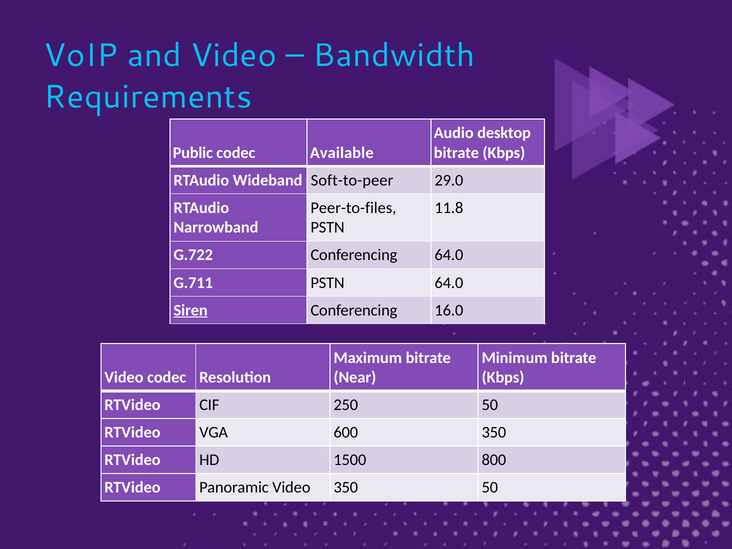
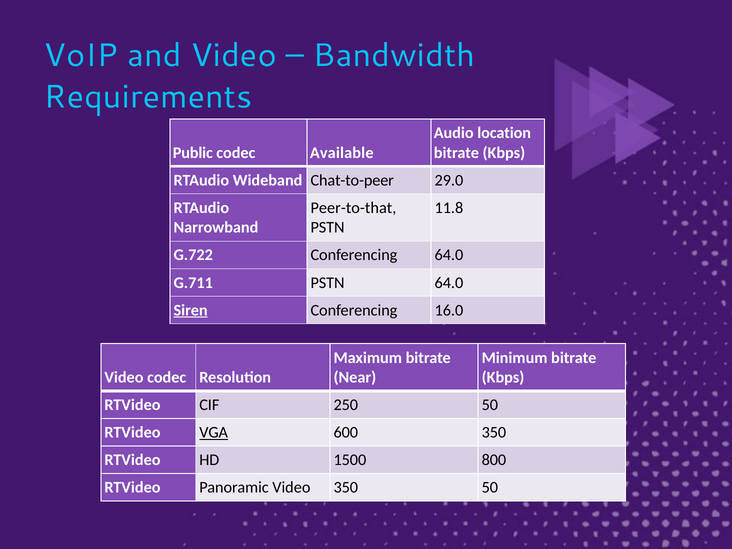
desktop: desktop -> location (504, 133)
Soft-to-peer: Soft-to-peer -> Chat-to-peer (352, 180)
Peer-to-files: Peer-to-files -> Peer-to-that (353, 208)
VGA underline: none -> present (214, 433)
